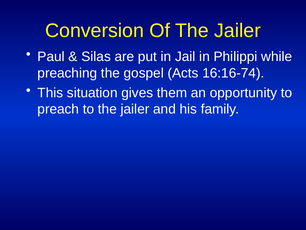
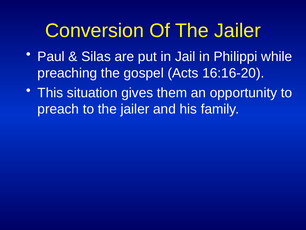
16:16-74: 16:16-74 -> 16:16-20 (233, 73)
